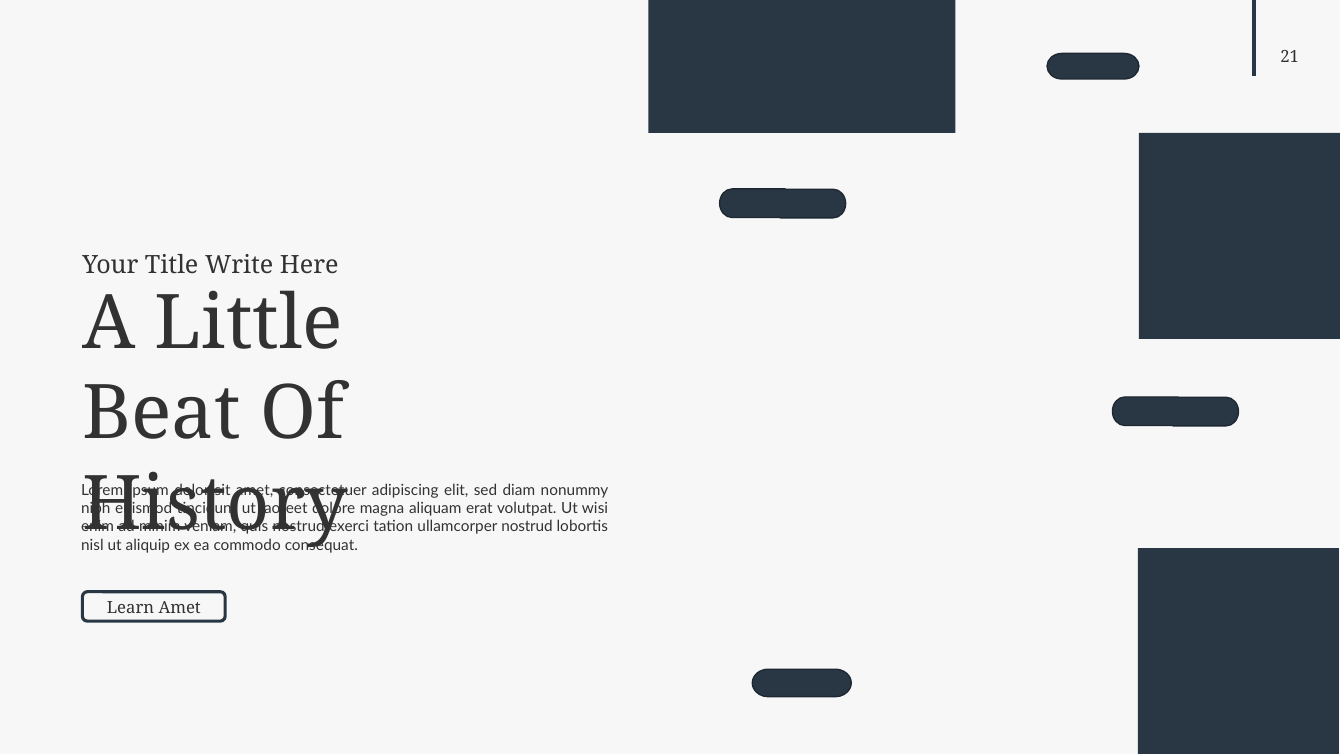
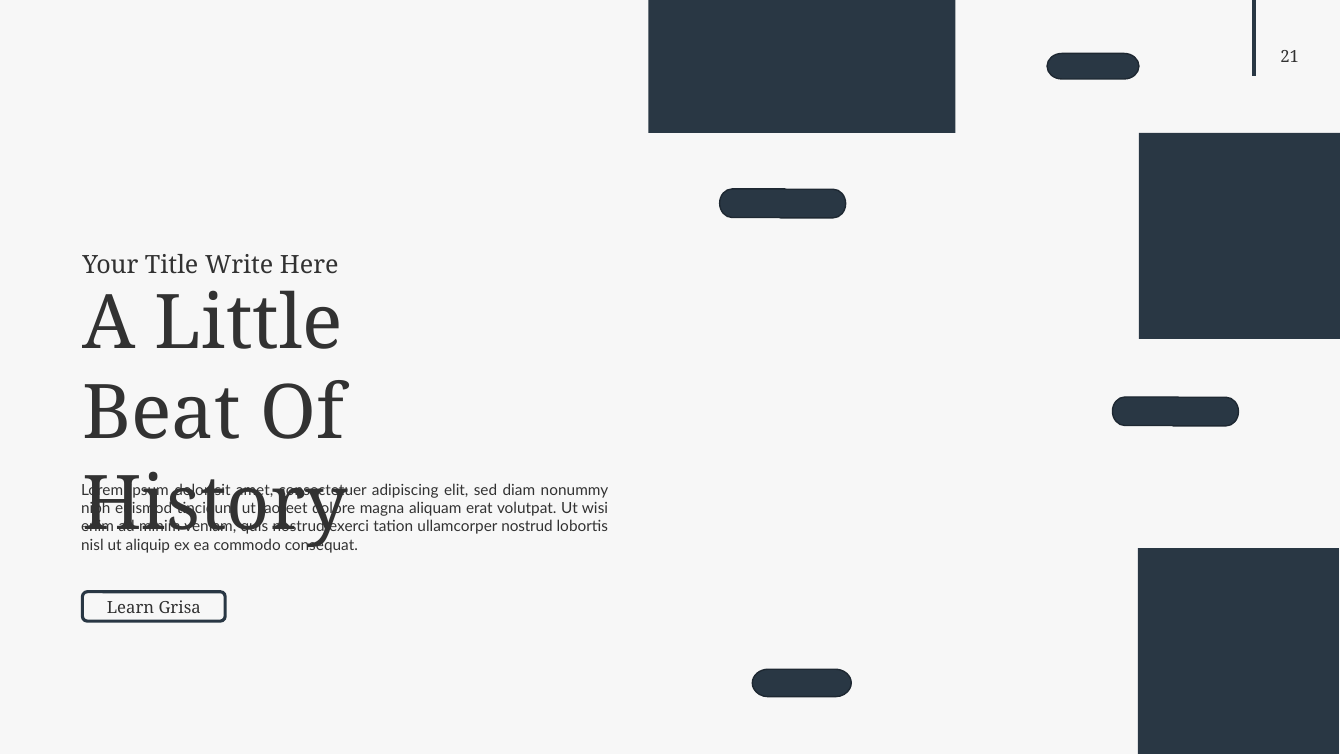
Learn Amet: Amet -> Grisa (180, 607)
